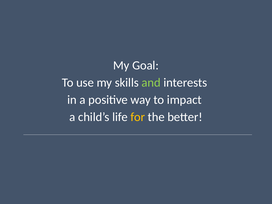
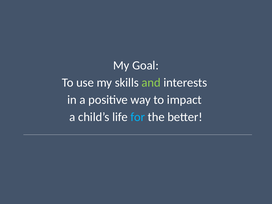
for colour: yellow -> light blue (138, 117)
